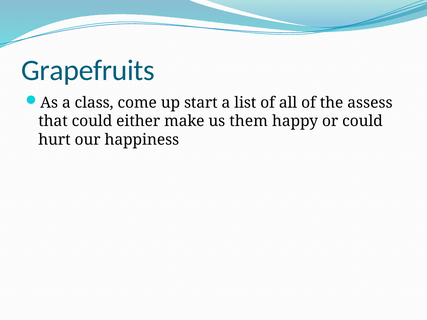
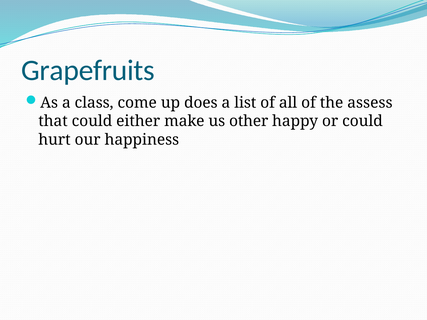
start: start -> does (201, 103)
them: them -> other (249, 121)
